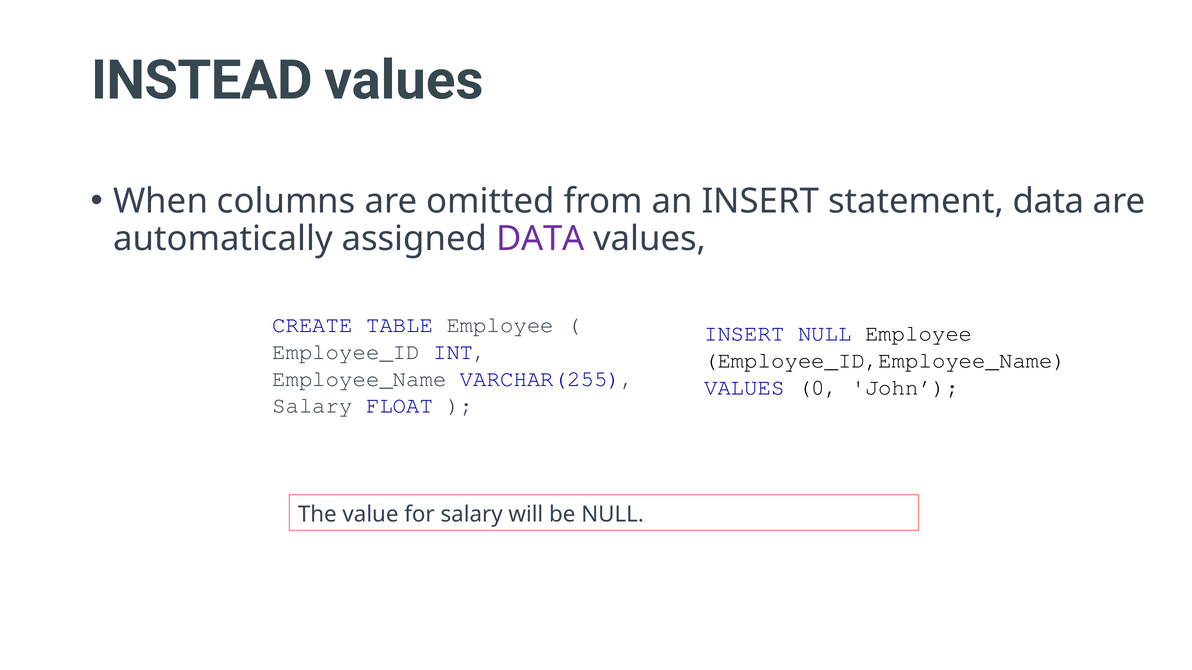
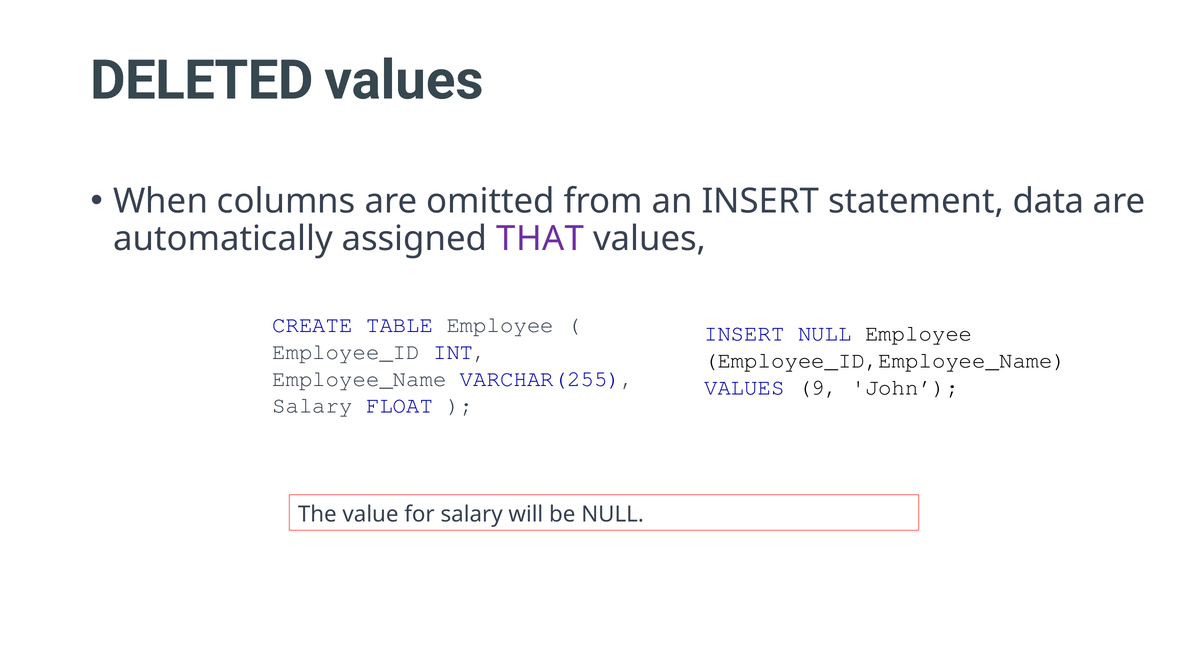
INSTEAD: INSTEAD -> DELETED (202, 81)
assigned DATA: DATA -> THAT (540, 239)
0: 0 -> 9 (818, 387)
